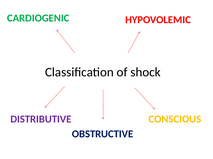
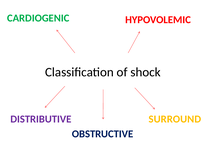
CONSCIOUS: CONSCIOUS -> SURROUND (175, 120)
